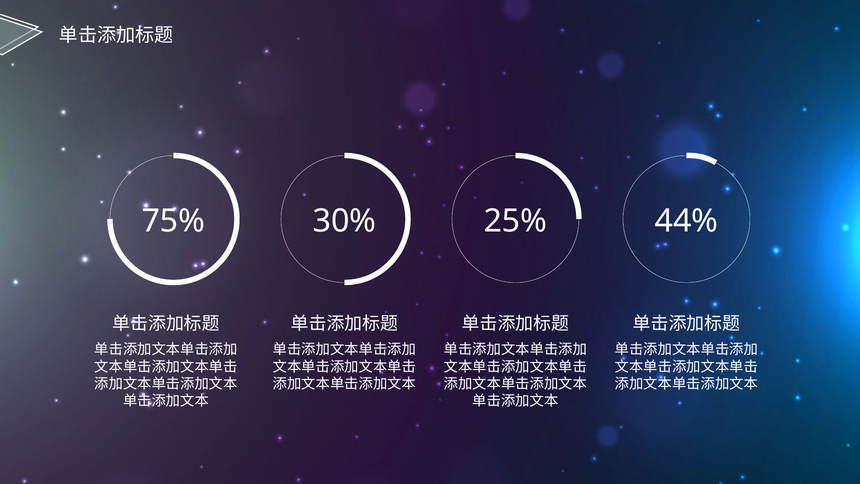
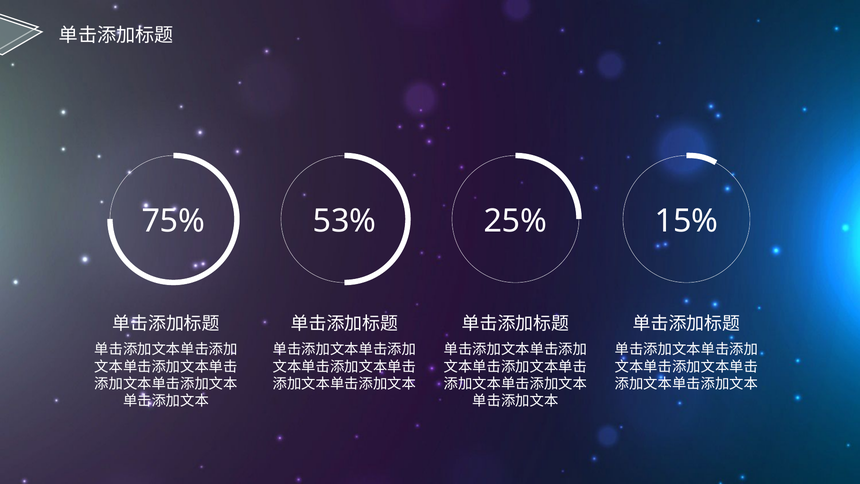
30%: 30% -> 53% (344, 221)
44%: 44% -> 15% (686, 221)
